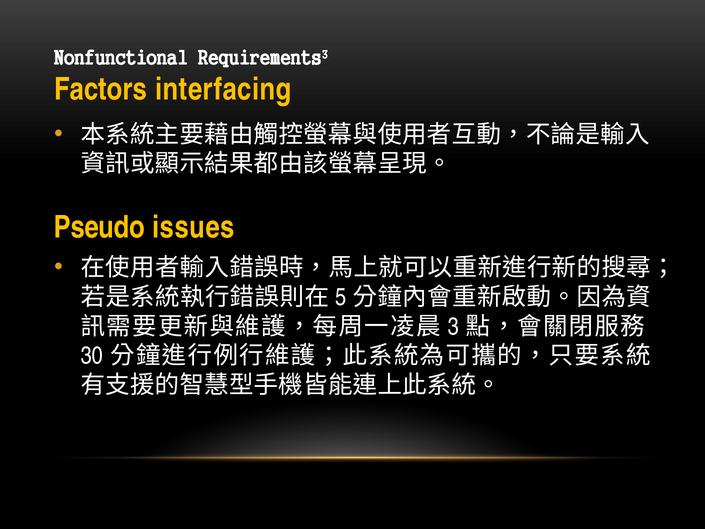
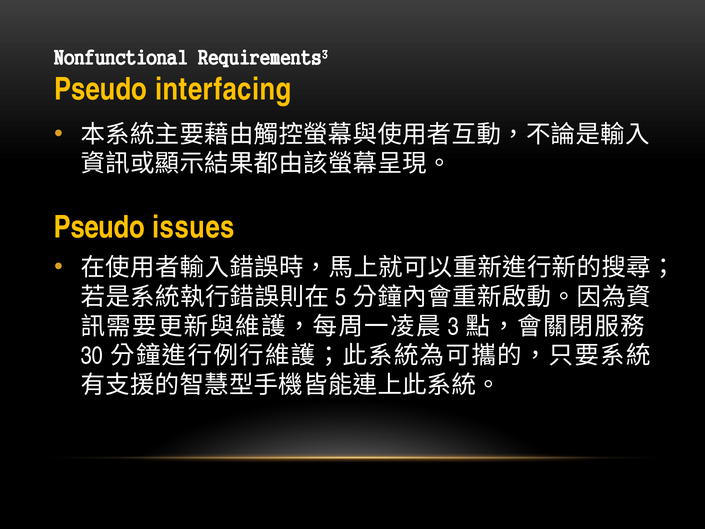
Factors: Factors -> Pseudo (101, 89)
